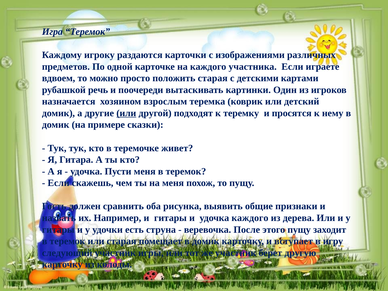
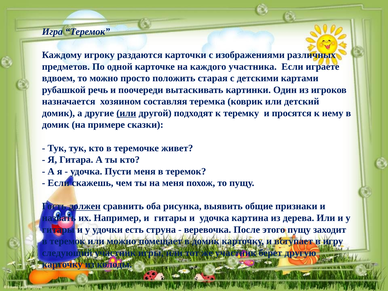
взрослым: взрослым -> составляя (165, 102)
должен underline: none -> present (85, 206)
удочка каждого: каждого -> картина (250, 218)
или старая: старая -> можно (121, 241)
